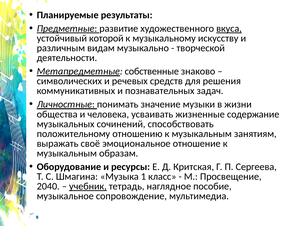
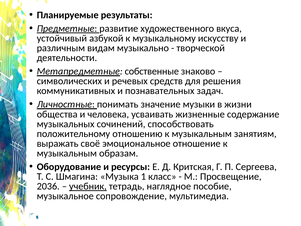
вкуса underline: present -> none (229, 29)
которой: которой -> азбукой (106, 38)
2040: 2040 -> 2036 (48, 186)
